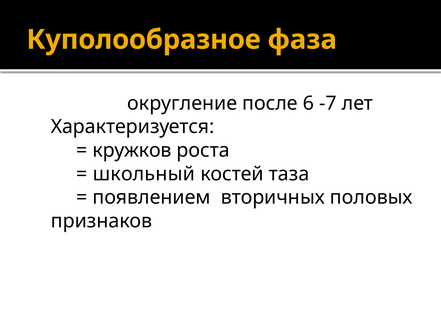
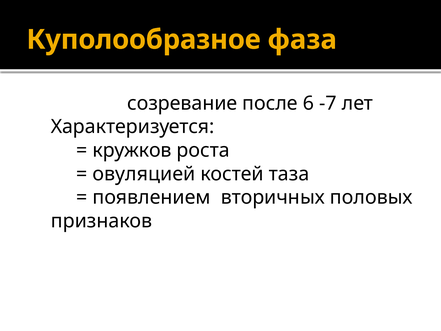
округление: округление -> созревание (182, 103)
школьный: школьный -> овуляцией (144, 174)
